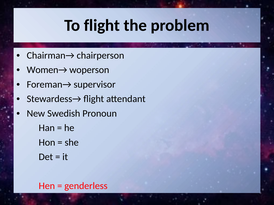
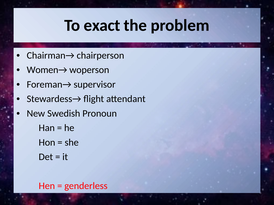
To flight: flight -> exact (102, 26)
